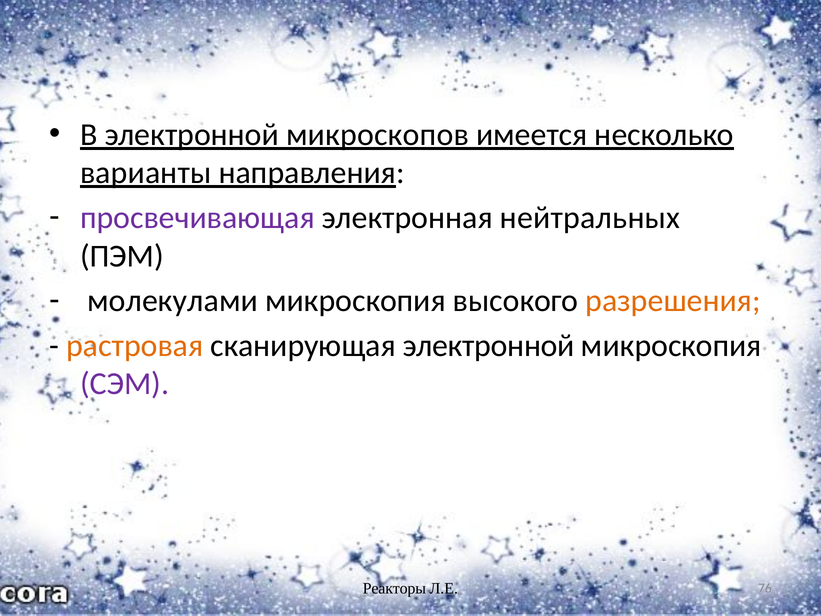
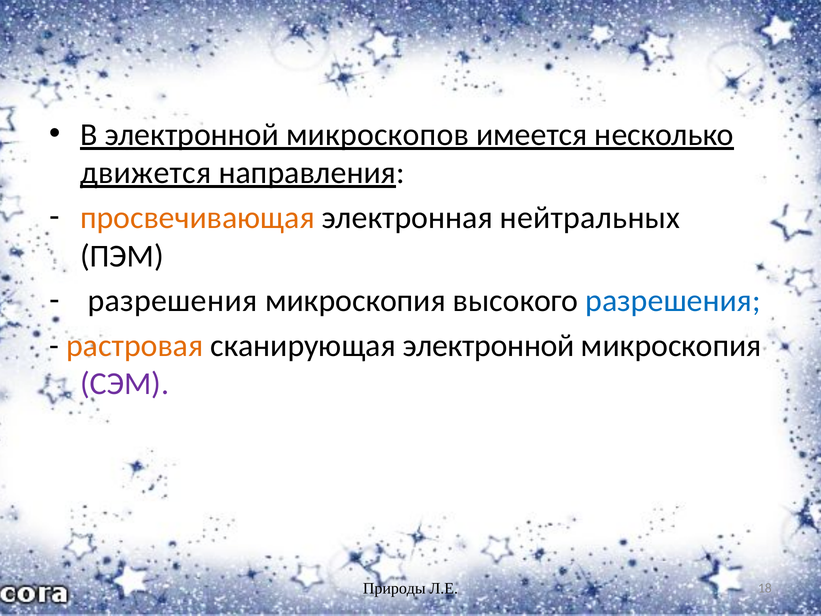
варианты: варианты -> движется (146, 173)
просвечивающая colour: purple -> orange (197, 218)
молекулами: молекулами -> разрешения (172, 301)
разрешения colour: orange -> blue (673, 301)
Реакторы: Реакторы -> Природы (394, 588)
76: 76 -> 18 (765, 588)
